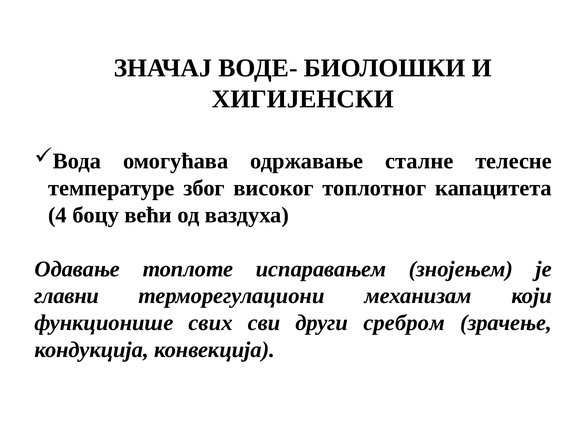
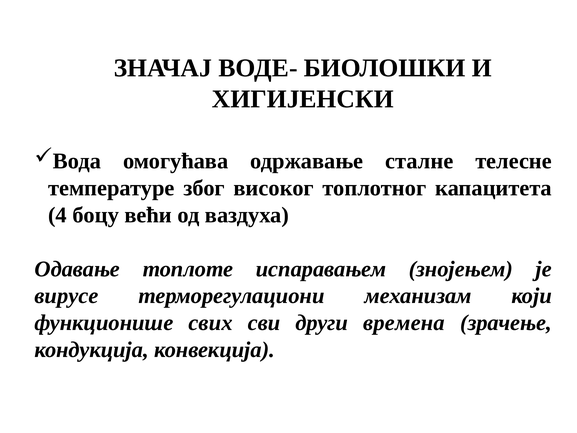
главни: главни -> вирусе (66, 296)
сребром: сребром -> времена (404, 323)
